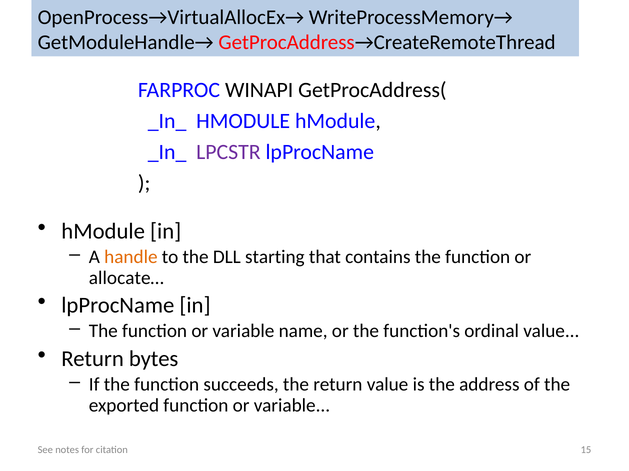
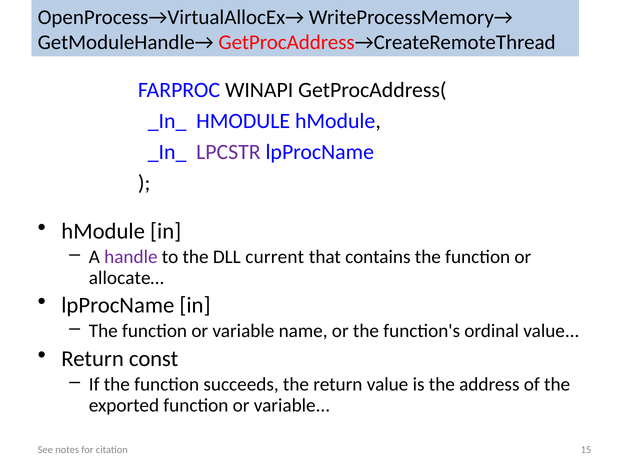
handle colour: orange -> purple (131, 257)
starting: starting -> current (275, 257)
bytes: bytes -> const (154, 359)
